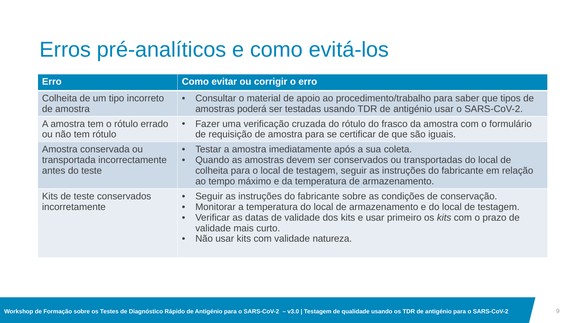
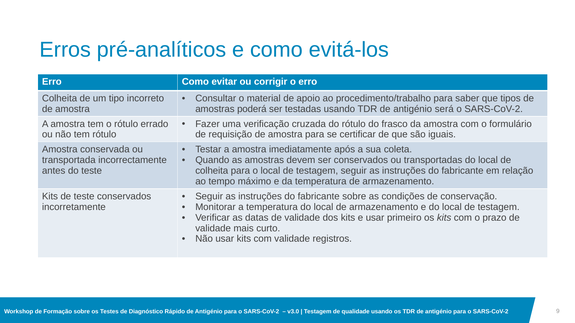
antigénio usar: usar -> será (444, 109)
natureza: natureza -> registros (332, 239)
